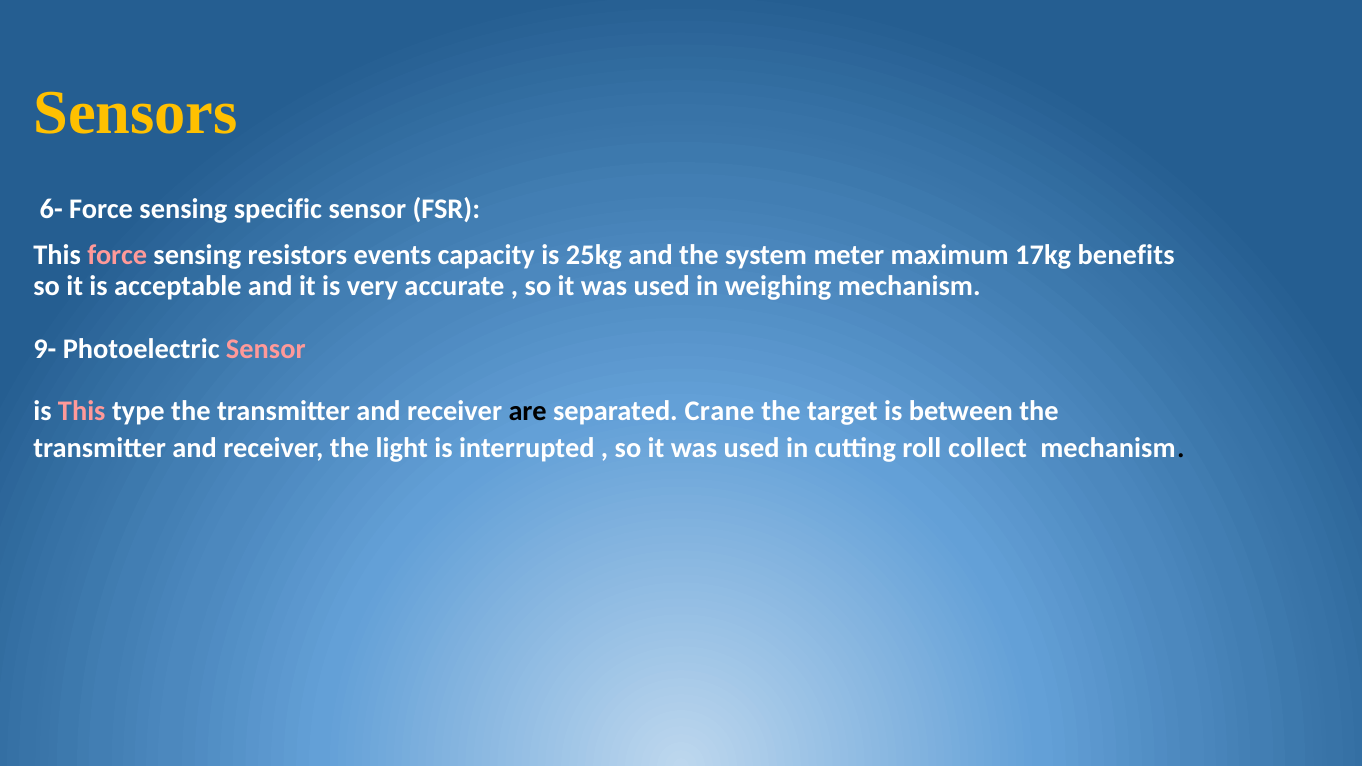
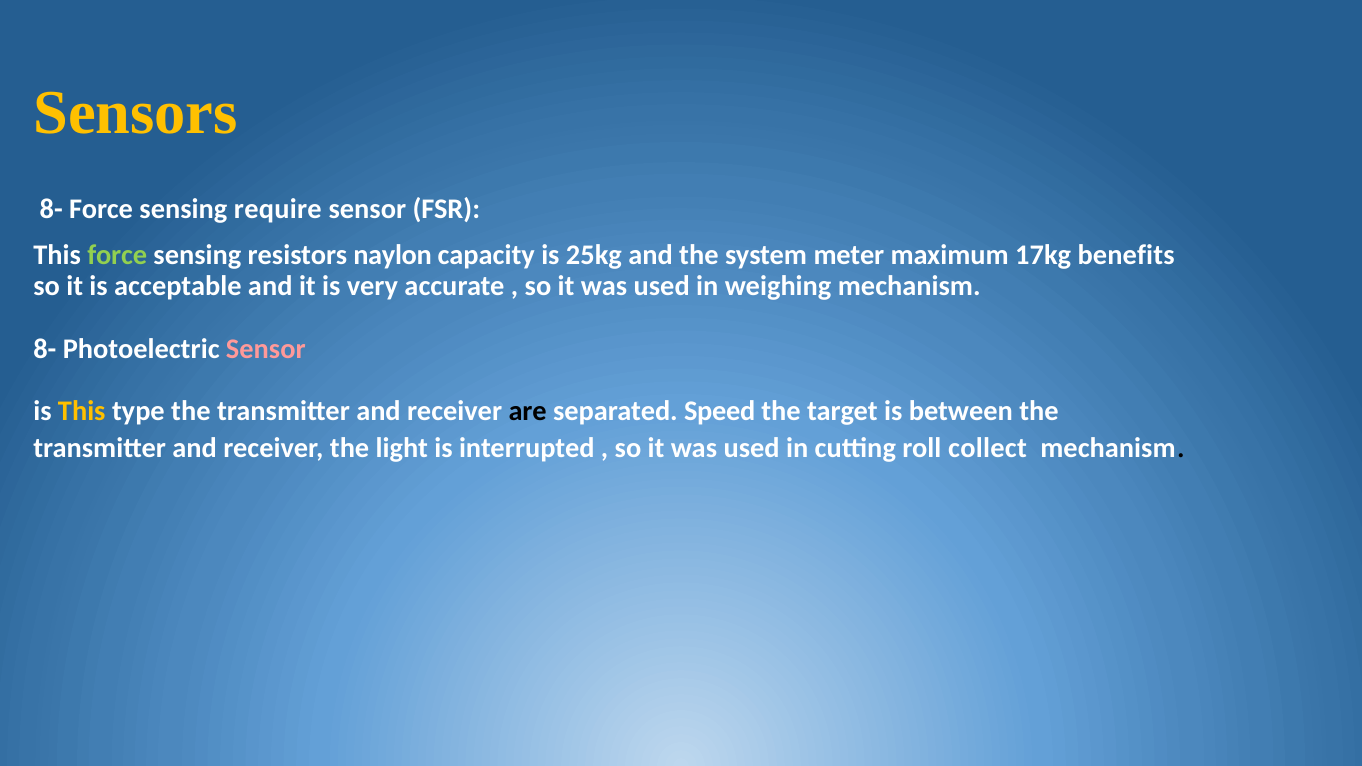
6-: 6- -> 8- (51, 210)
specific: specific -> require (278, 210)
force colour: pink -> light green (117, 255)
events: events -> naylon (393, 255)
9-: 9- -> 8- (45, 349)
This colour: pink -> yellow (82, 412)
Crane: Crane -> Speed (720, 412)
